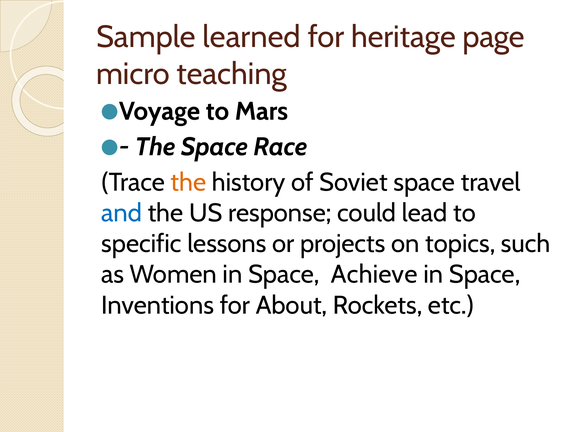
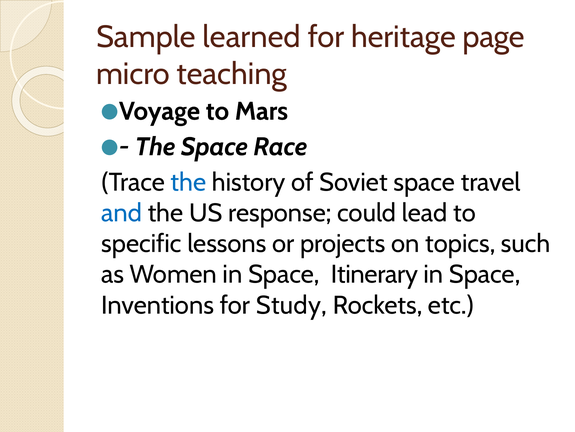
the colour: orange -> blue (188, 182)
Achieve: Achieve -> Itinerary (374, 274)
About: About -> Study (291, 305)
